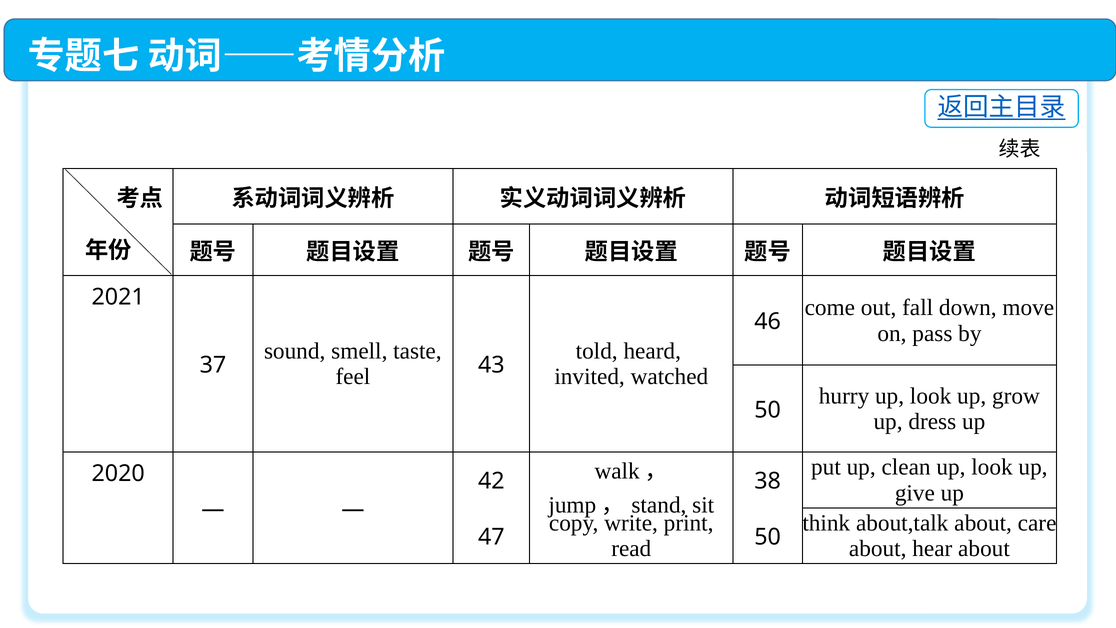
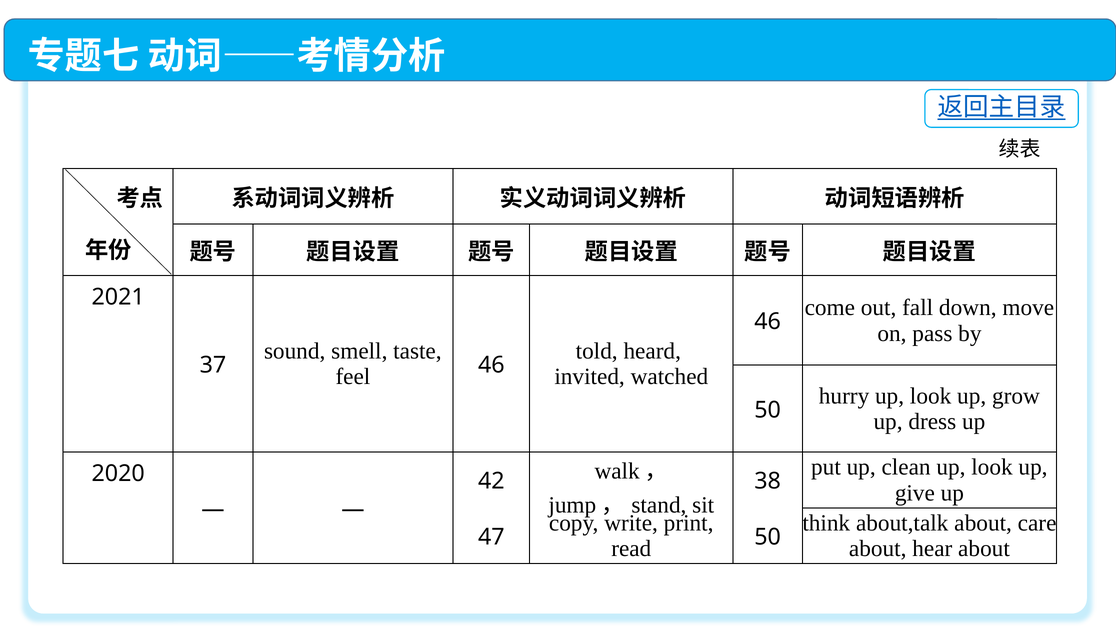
feel 43: 43 -> 46 (491, 365)
